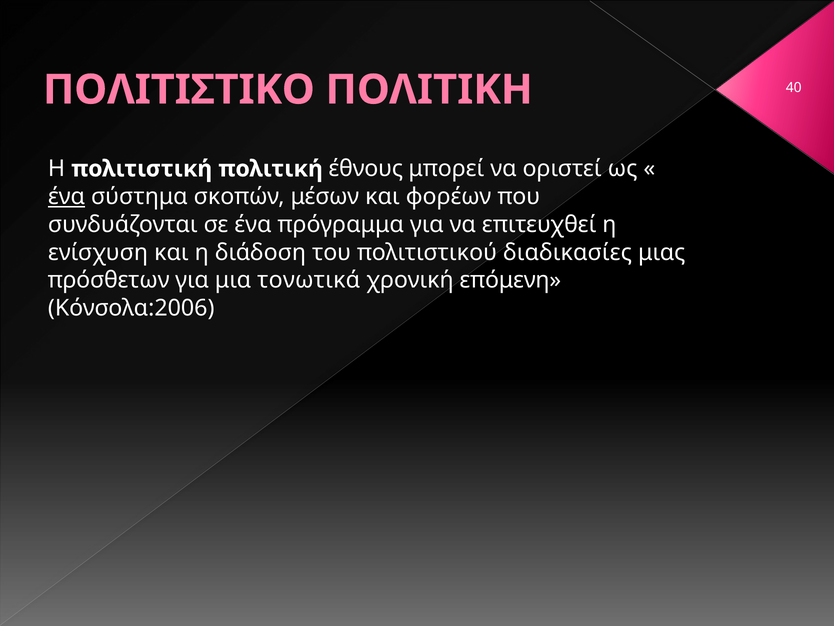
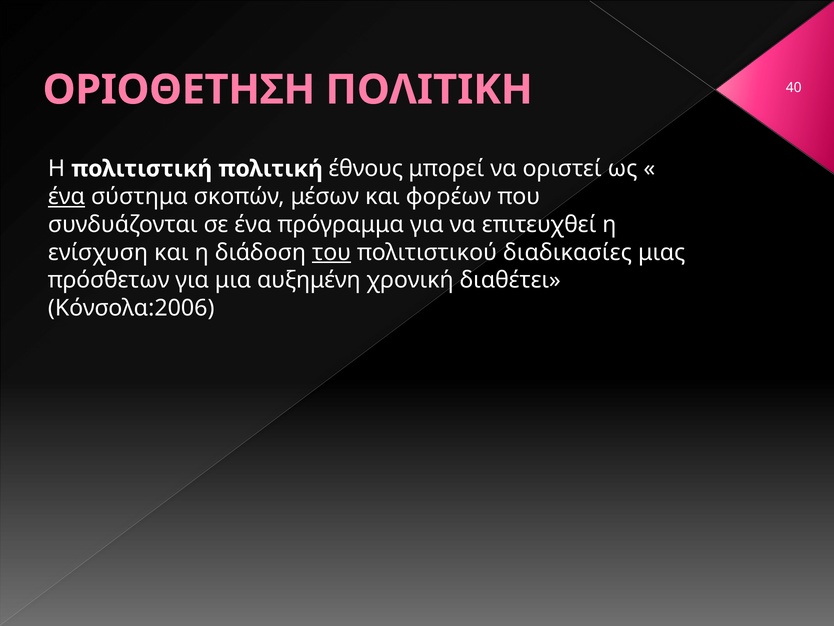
ΠΟΛΙΤΙΣΤΙΚΟ: ΠΟΛΙΤΙΣΤΙΚΟ -> ΟΡΙΟΘΕΤΗΣΗ (179, 90)
του underline: none -> present (332, 252)
τονωτικά: τονωτικά -> αυξημένη (309, 280)
επόμενη: επόμενη -> διαθέτει (510, 280)
